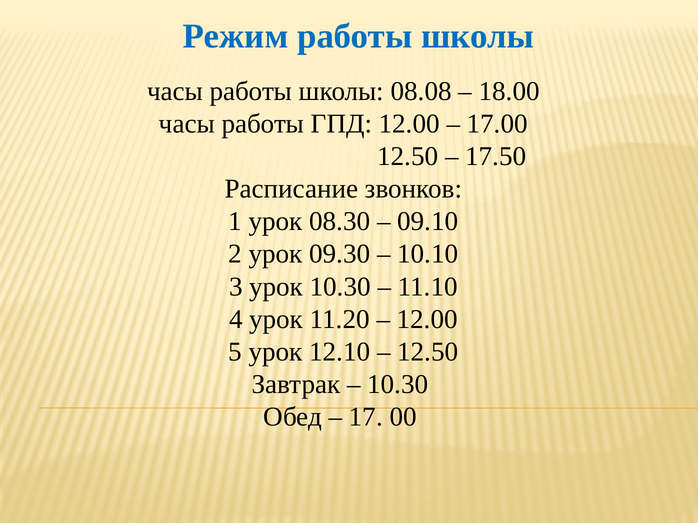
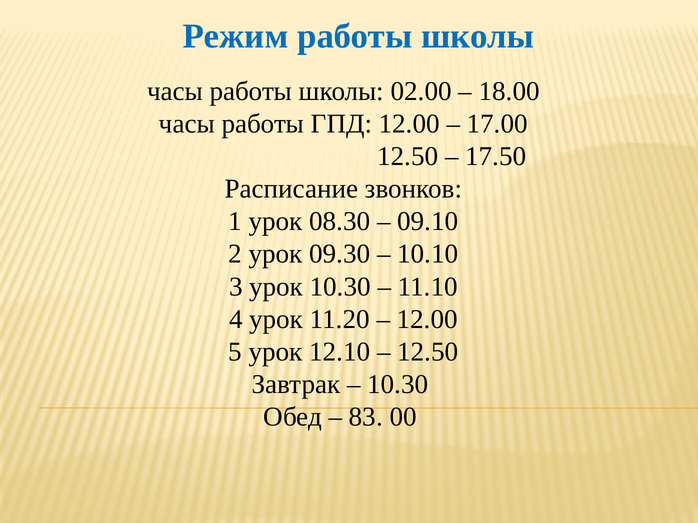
08.08: 08.08 -> 02.00 (421, 91)
17: 17 -> 83 (366, 417)
